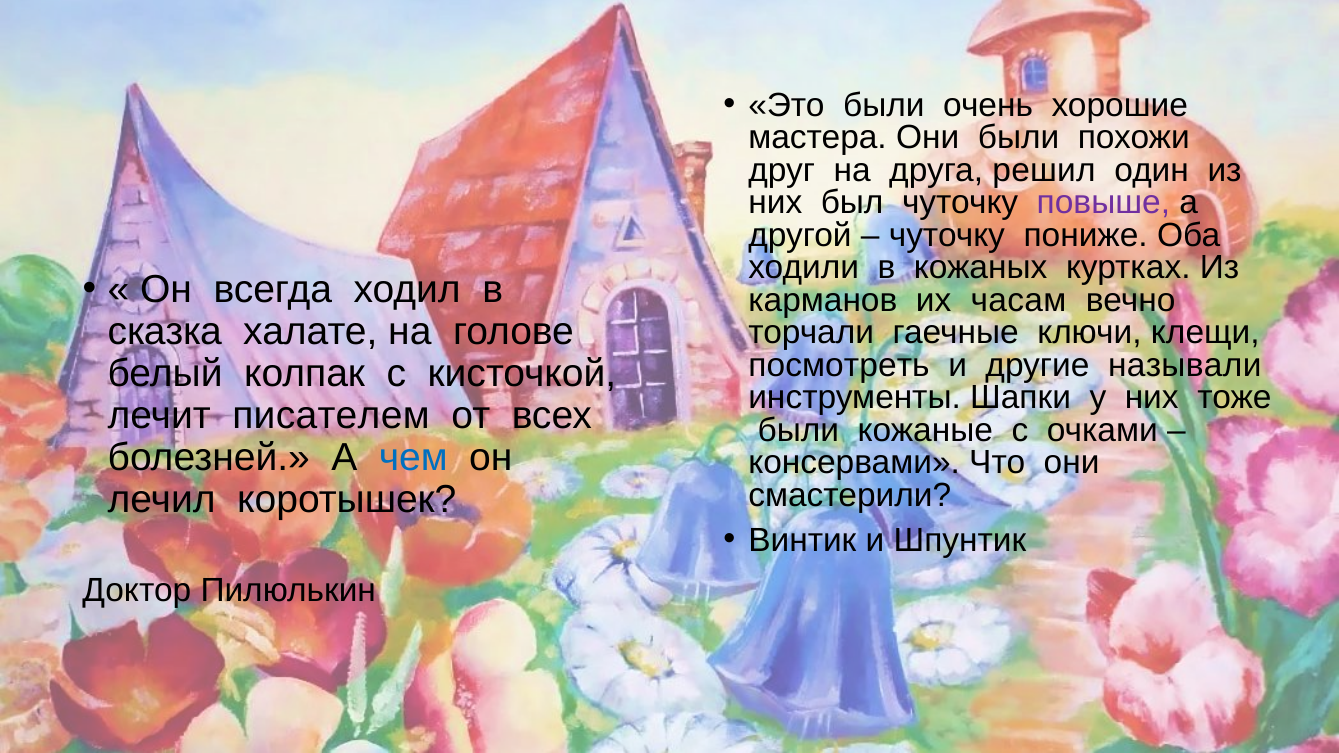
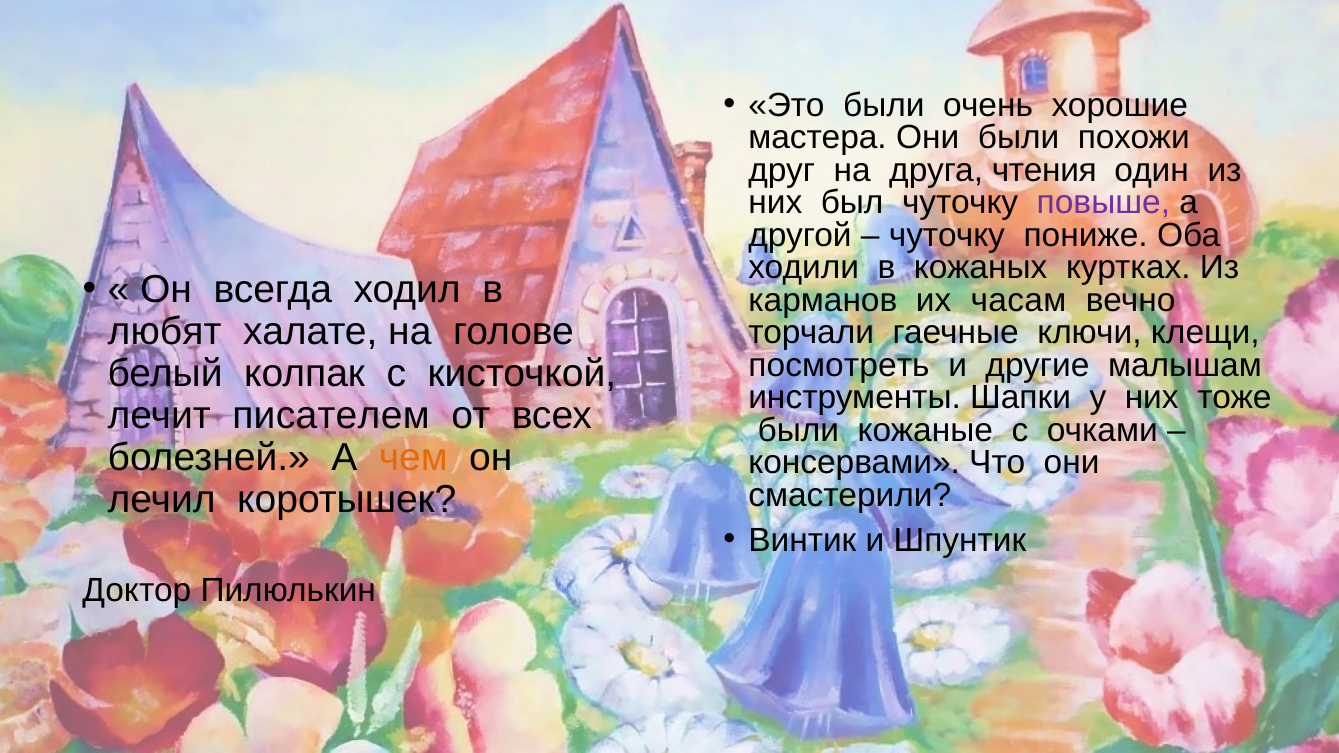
решил: решил -> чтения (1044, 170)
сказка: сказка -> любят (165, 332)
называли: называли -> малышам (1185, 365)
чем colour: blue -> orange (413, 458)
